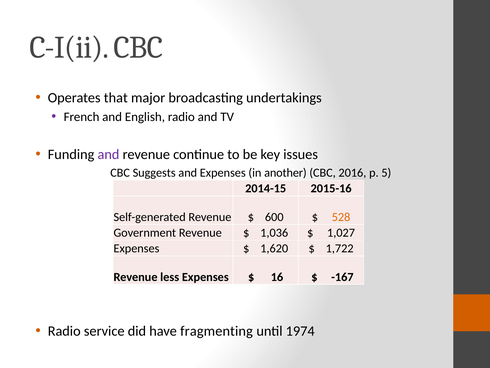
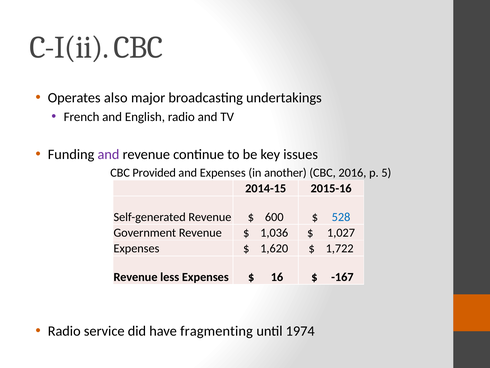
that: that -> also (116, 98)
Suggests: Suggests -> Provided (154, 173)
528 colour: orange -> blue (341, 217)
